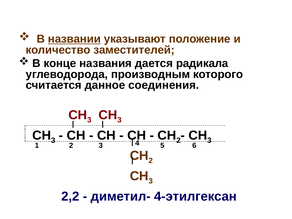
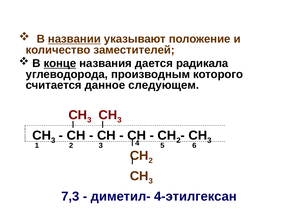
конце underline: none -> present (60, 63)
соединения: соединения -> следующем (164, 85)
2,2: 2,2 -> 7,3 (70, 196)
